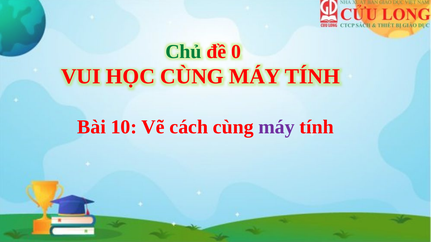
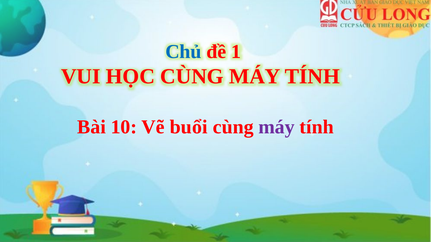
Chủ colour: green -> blue (183, 52)
0: 0 -> 1 (236, 52)
cách: cách -> buổi (189, 127)
